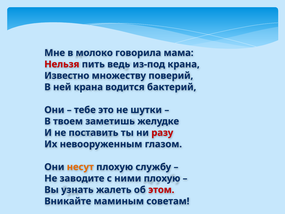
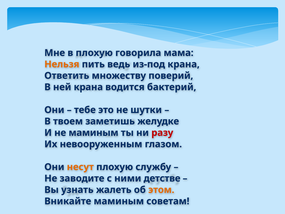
в молоко: молоко -> плохую (94, 53)
Нельзя colour: red -> orange (62, 64)
Известно: Известно -> Ответить (67, 76)
не поставить: поставить -> маминым (93, 133)
ними плохую: плохую -> детстве (162, 178)
этом colour: red -> orange (161, 190)
